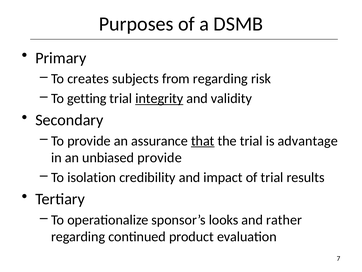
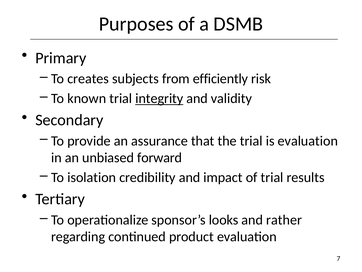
from regarding: regarding -> efficiently (220, 79)
getting: getting -> known (87, 98)
that underline: present -> none (203, 141)
is advantage: advantage -> evaluation (308, 141)
unbiased provide: provide -> forward (160, 158)
